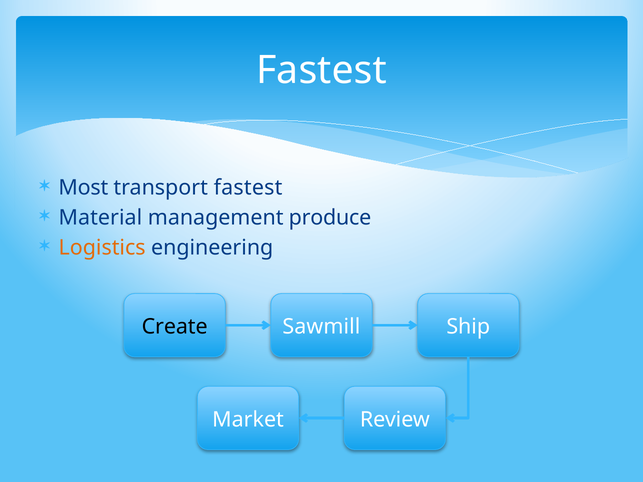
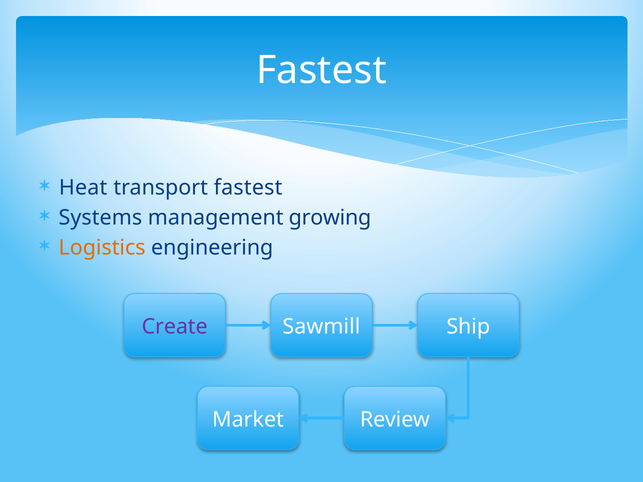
Most: Most -> Heat (83, 188)
Material: Material -> Systems (100, 218)
produce: produce -> growing (330, 218)
Create colour: black -> purple (175, 327)
